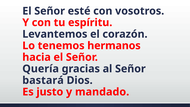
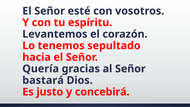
hermanos: hermanos -> sepultado (114, 46)
mandado: mandado -> concebirá (102, 92)
